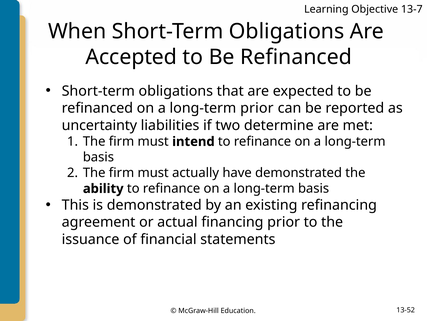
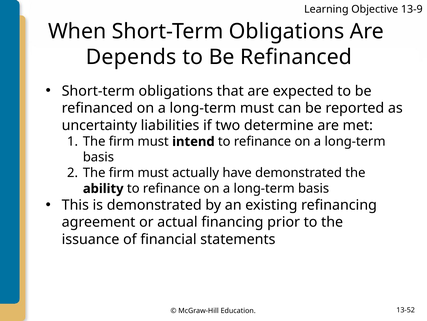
13-7: 13-7 -> 13-9 (412, 9)
Accepted: Accepted -> Depends (131, 57)
long-term prior: prior -> must (257, 108)
